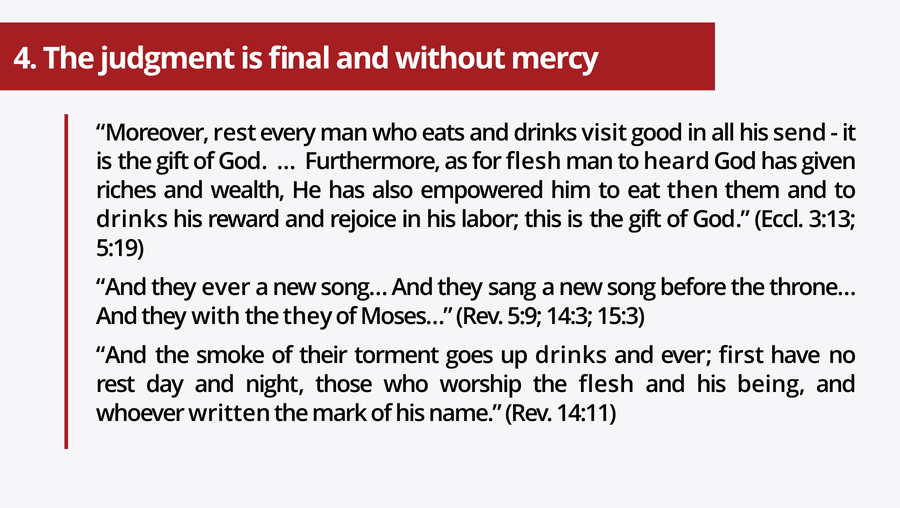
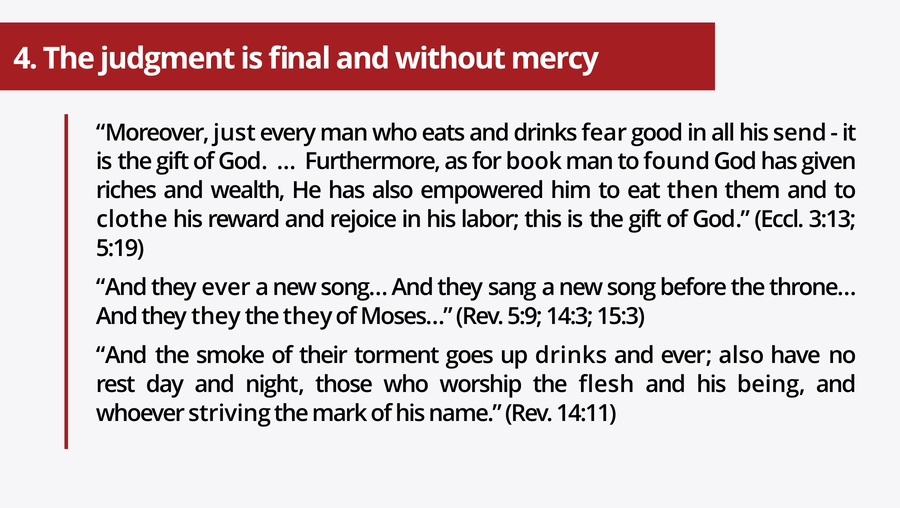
Moreover rest: rest -> just (234, 133)
visit: visit -> fear (604, 133)
for flesh: flesh -> book (534, 162)
heard: heard -> found (677, 162)
drinks: drinks -> clothe (132, 219)
they with: with -> they (216, 316)
ever first: first -> also (741, 355)
written: written -> striving (230, 413)
